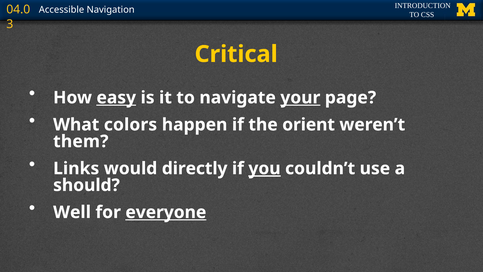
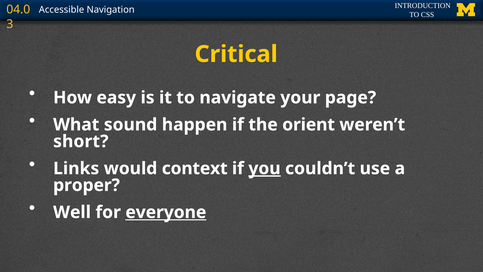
easy underline: present -> none (116, 98)
your underline: present -> none (300, 98)
colors: colors -> sound (131, 125)
them: them -> short (81, 141)
directly: directly -> context (195, 168)
should: should -> proper (87, 185)
